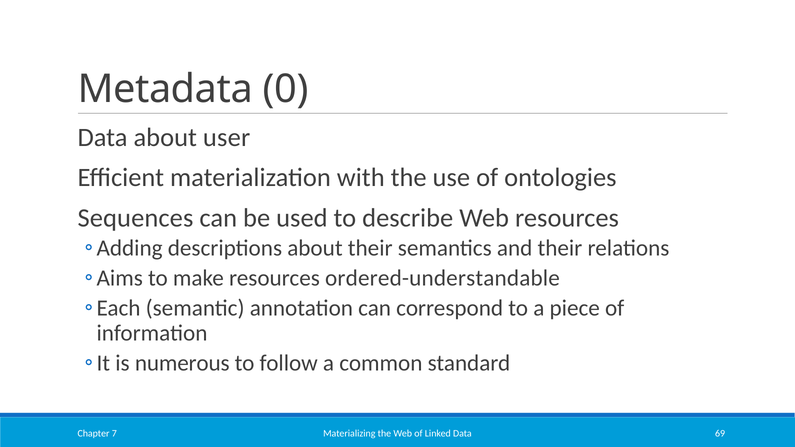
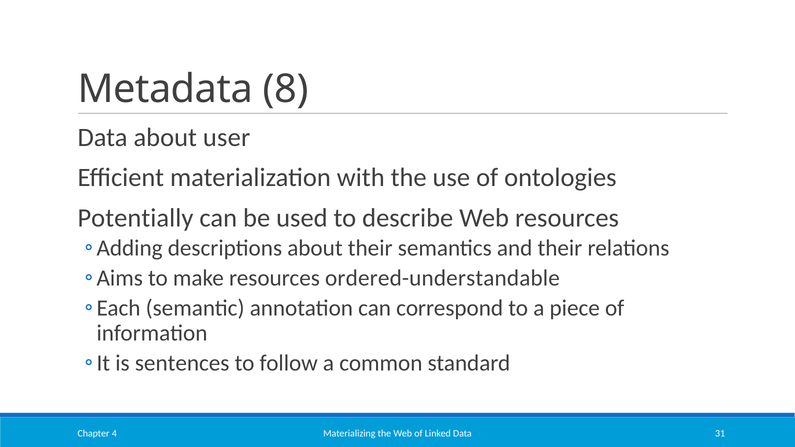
0: 0 -> 8 (286, 89)
Sequences: Sequences -> Potentially (135, 218)
numerous: numerous -> sentences (182, 363)
69: 69 -> 31 (720, 434)
7: 7 -> 4 (114, 434)
